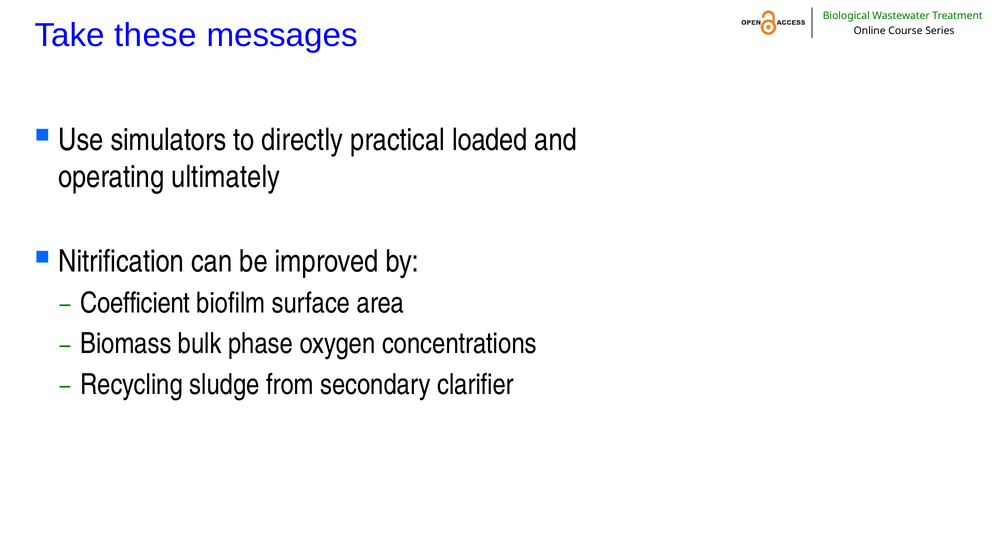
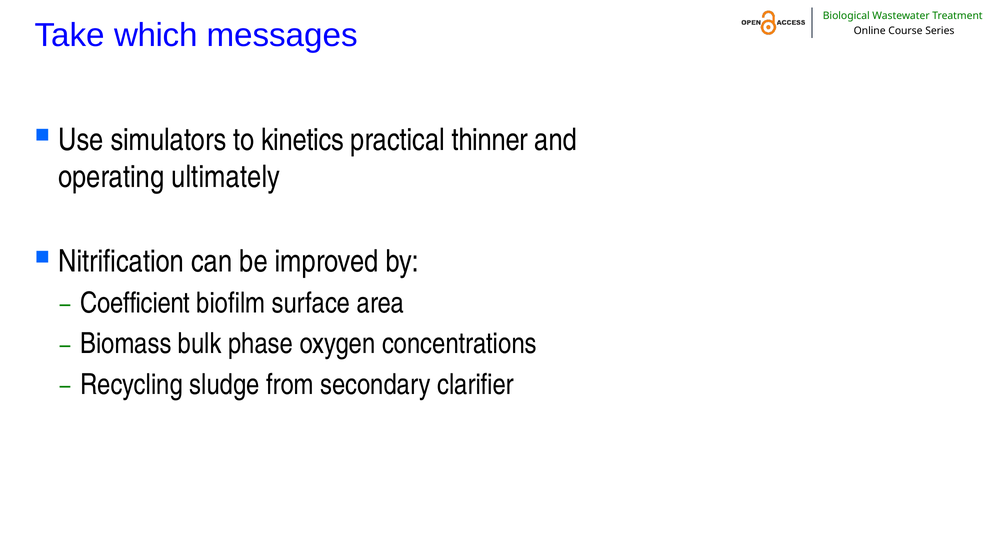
these: these -> which (156, 35)
directly: directly -> kinetics (302, 140)
loaded: loaded -> thinner (490, 140)
